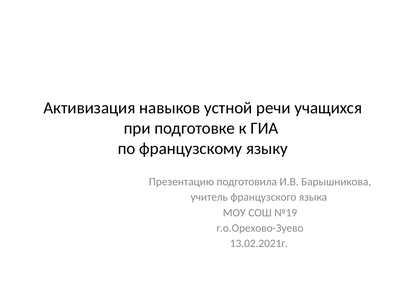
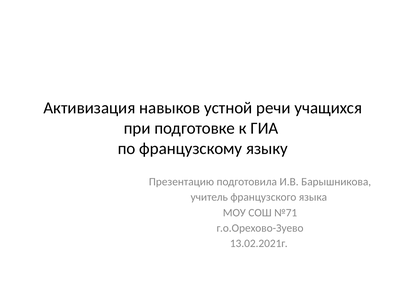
№19: №19 -> №71 (286, 213)
